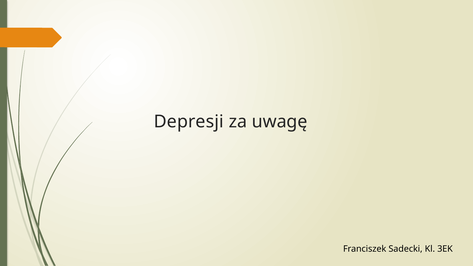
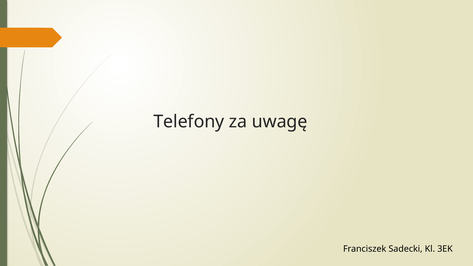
Depresji: Depresji -> Telefony (189, 122)
